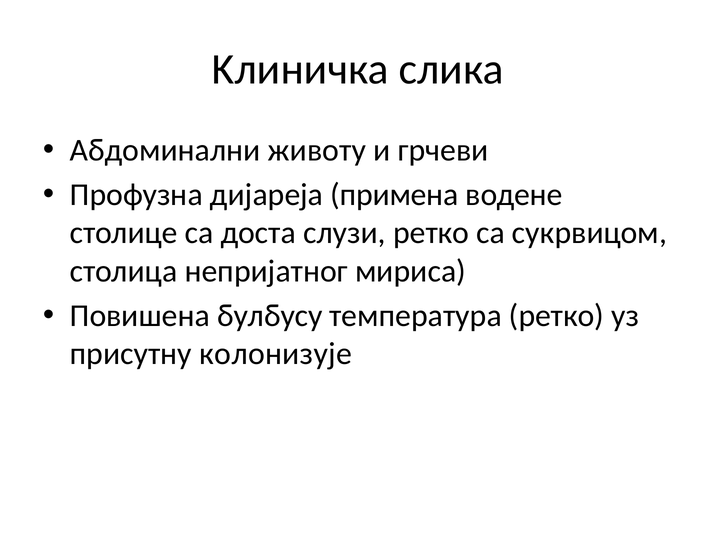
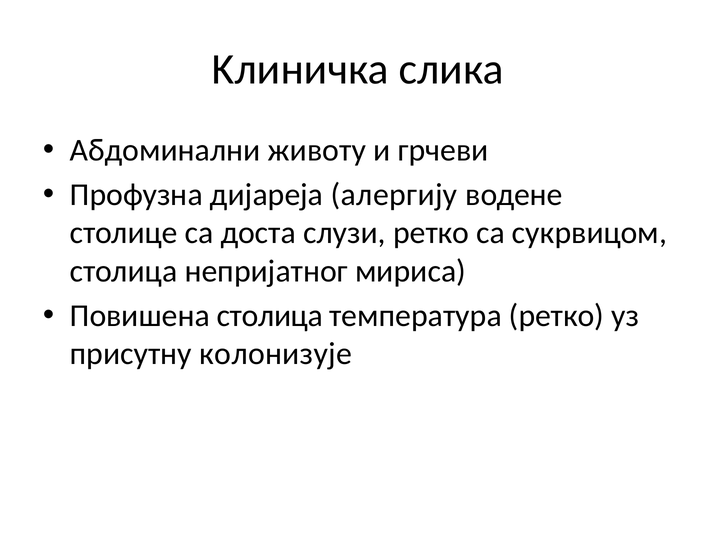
примена: примена -> алергију (394, 195)
Повишена булбусу: булбусу -> столица (270, 316)
